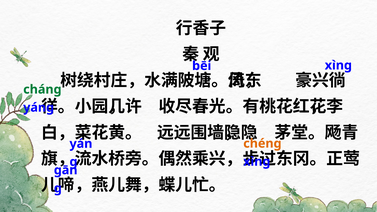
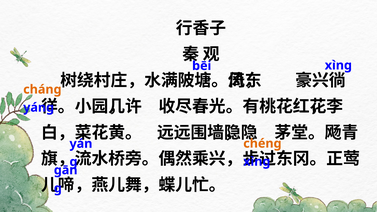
chánɡ colour: green -> orange (42, 89)
